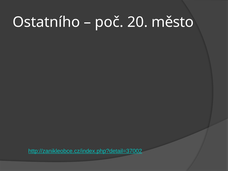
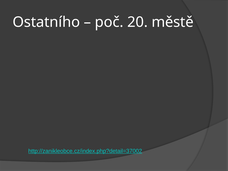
město: město -> městě (173, 22)
